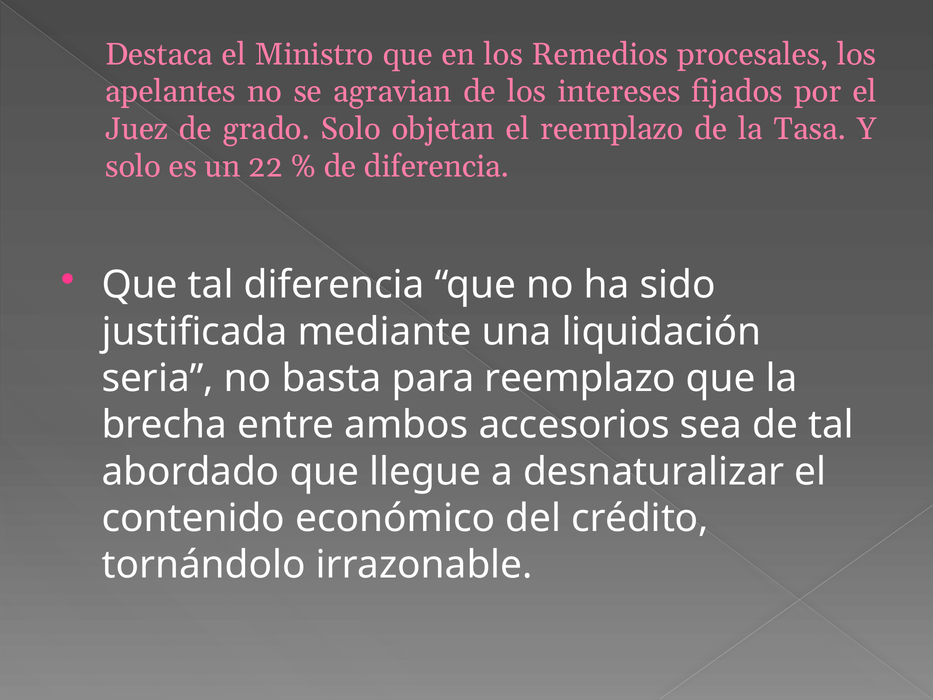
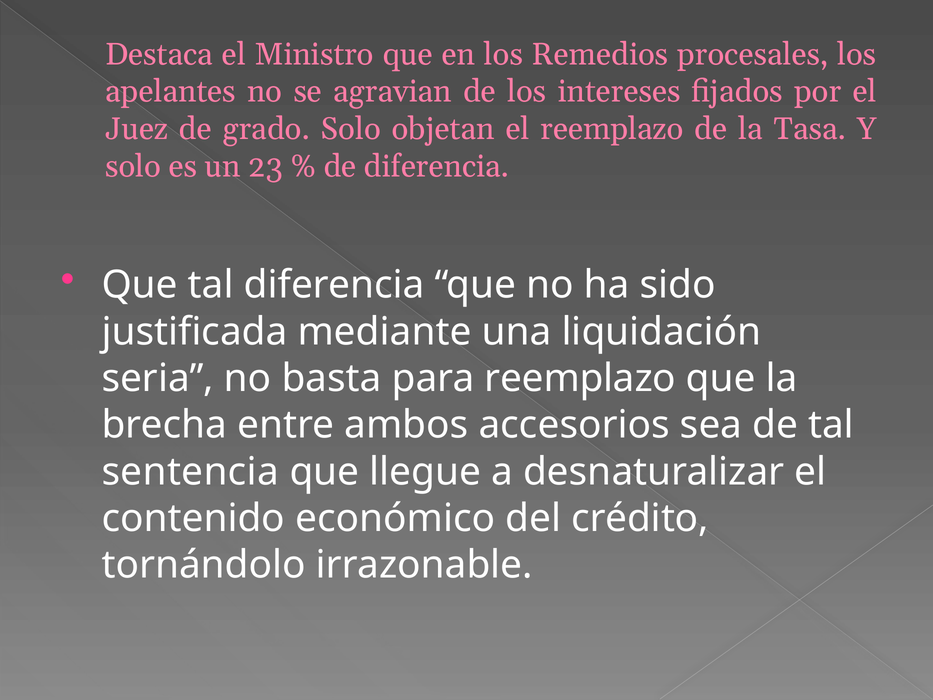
22: 22 -> 23 (266, 166)
abordado: abordado -> sentencia (190, 472)
